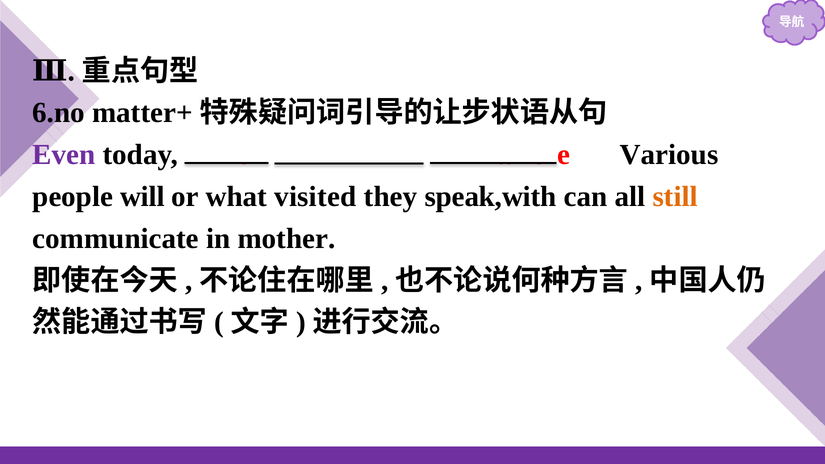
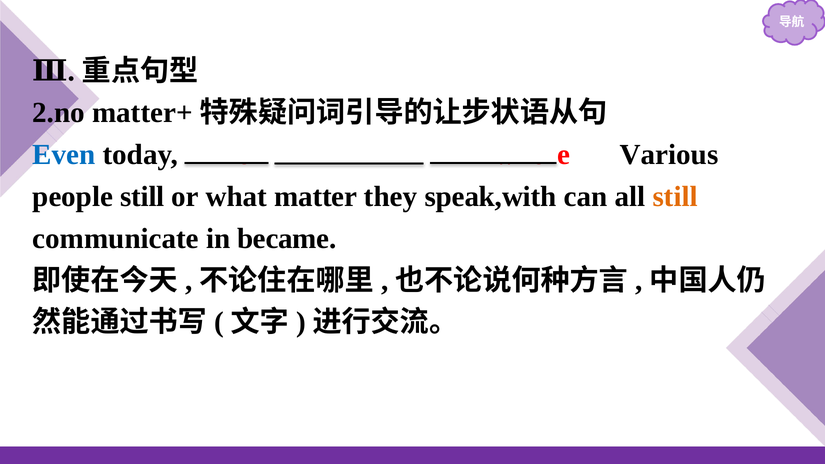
6.no: 6.no -> 2.no (59, 113)
Even colour: purple -> blue (64, 155)
people will: will -> still (142, 197)
what visited: visited -> matter (316, 197)
mother: mother -> became (287, 239)
